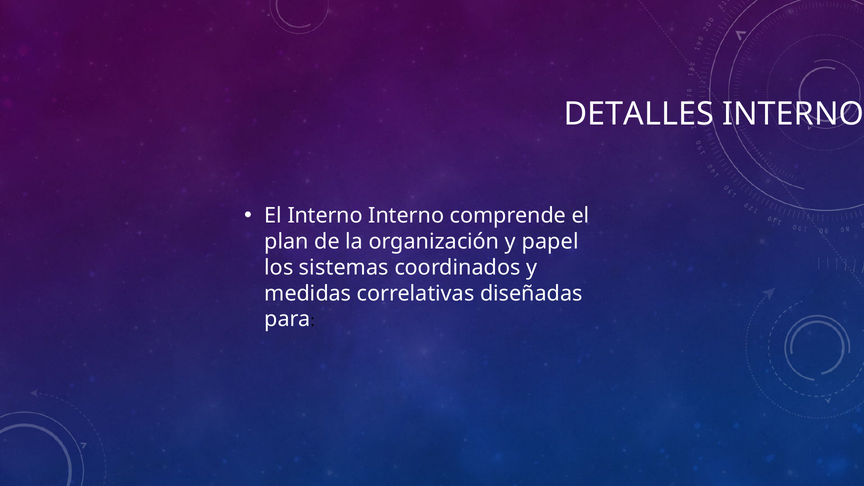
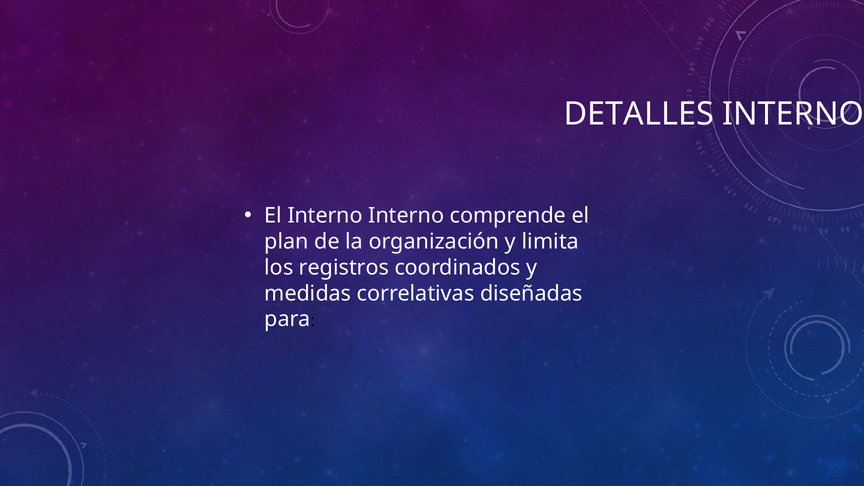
papel: papel -> limita (550, 242)
sistemas: sistemas -> registros (344, 267)
